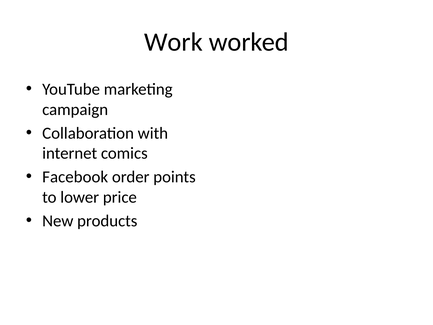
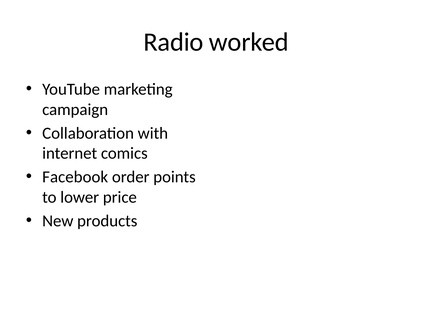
Work: Work -> Radio (173, 42)
